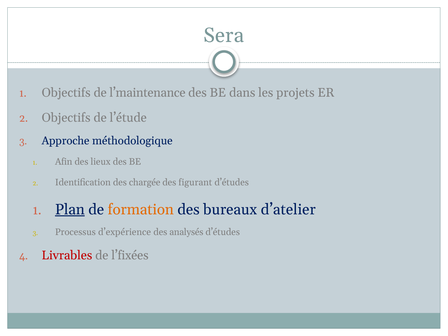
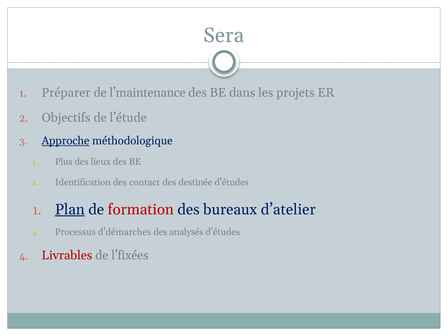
Objectifs: Objectifs -> Préparer (66, 93)
Approche underline: none -> present (66, 141)
Afin: Afin -> Plus (64, 162)
chargée: chargée -> contact (145, 183)
figurant: figurant -> destinée (195, 183)
formation colour: orange -> red (141, 209)
d’expérience: d’expérience -> d’démarches (125, 232)
